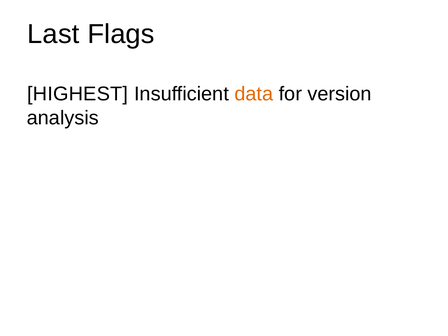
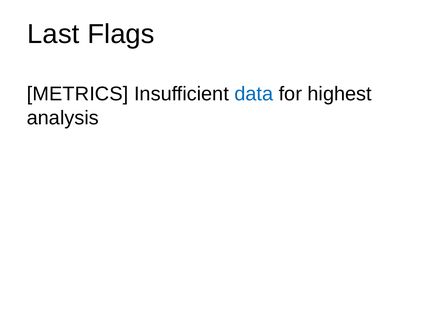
HIGHEST: HIGHEST -> METRICS (78, 94)
data colour: orange -> blue (254, 94)
version: version -> highest (340, 94)
